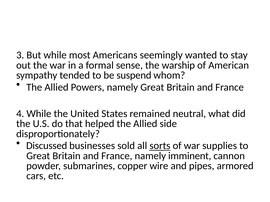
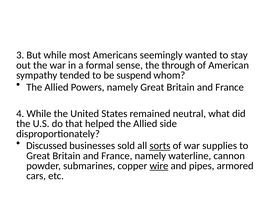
warship: warship -> through (178, 65)
imminent: imminent -> waterline (190, 156)
wire underline: none -> present (159, 166)
